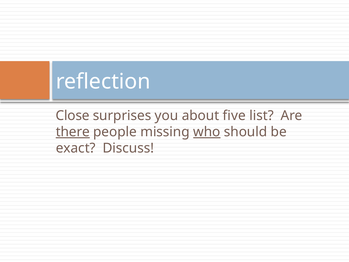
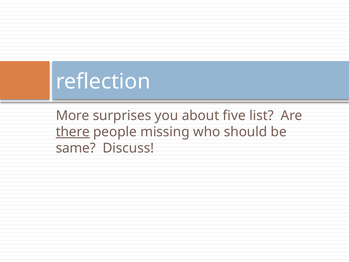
Close: Close -> More (73, 116)
who underline: present -> none (207, 132)
exact: exact -> same (76, 148)
